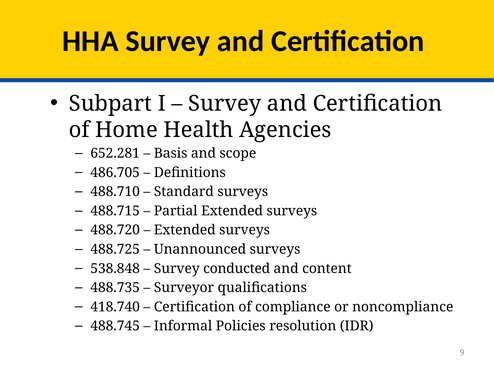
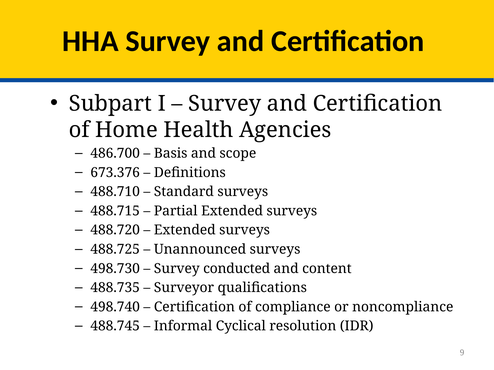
652.281: 652.281 -> 486.700 (115, 154)
486.705: 486.705 -> 673.376 (115, 173)
538.848: 538.848 -> 498.730 (115, 269)
418.740: 418.740 -> 498.740 (115, 307)
Policies: Policies -> Cyclical (241, 327)
